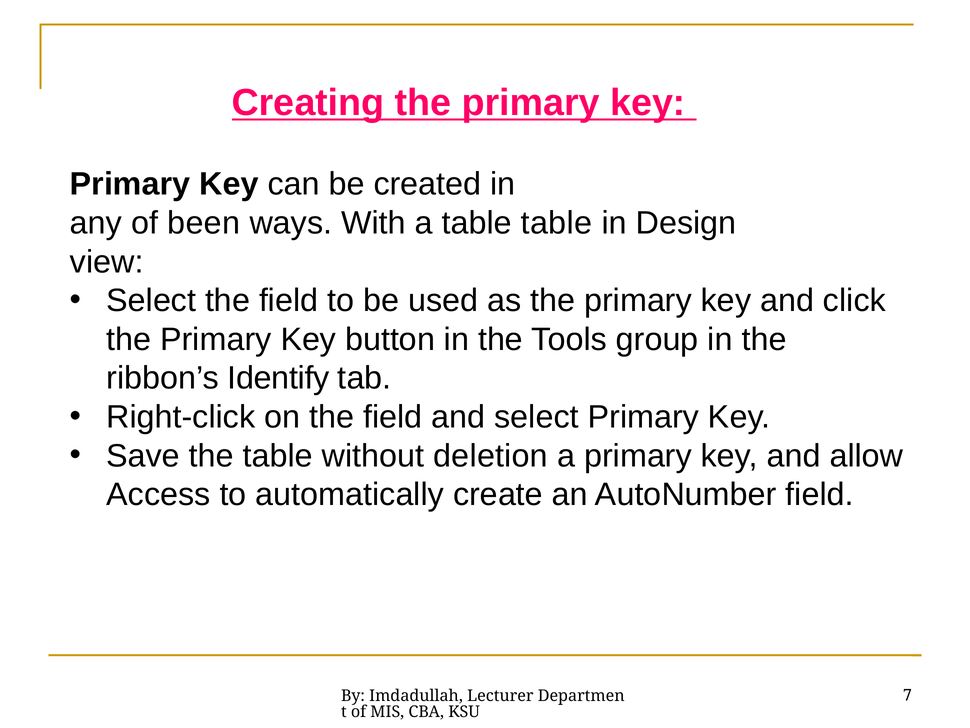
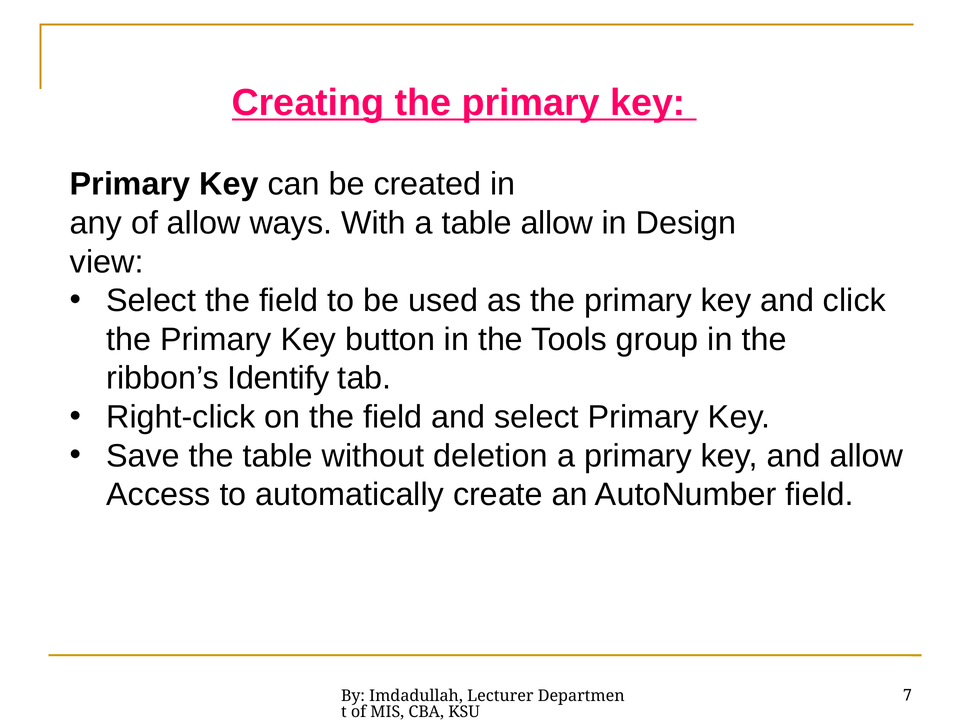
of been: been -> allow (204, 223)
table table: table -> allow (557, 223)
